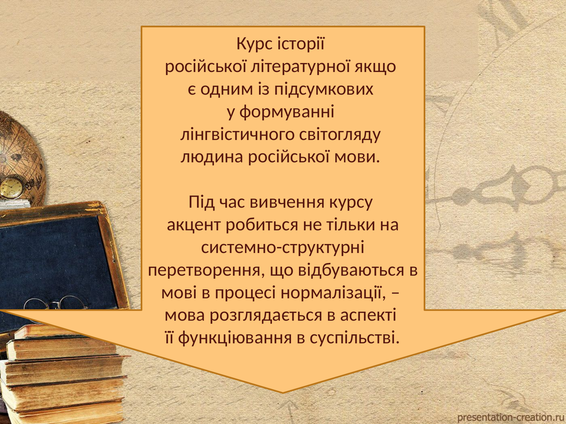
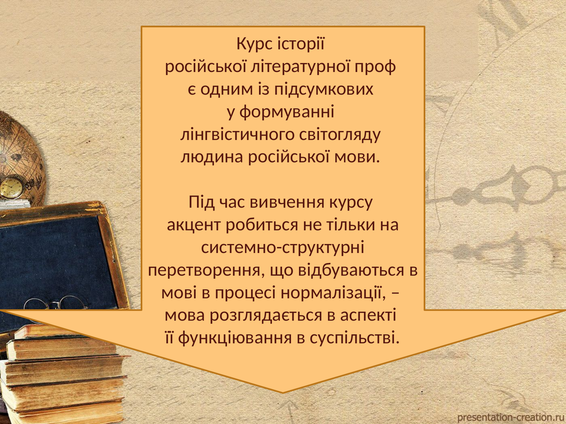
якщо: якщо -> проф (376, 66)
